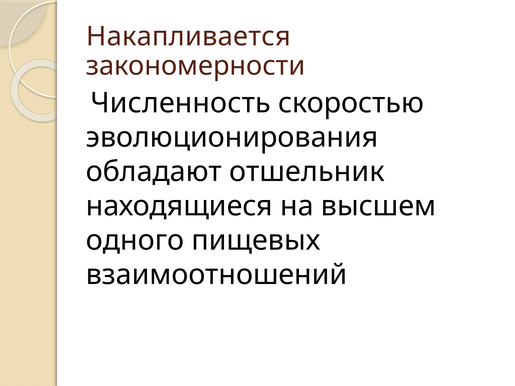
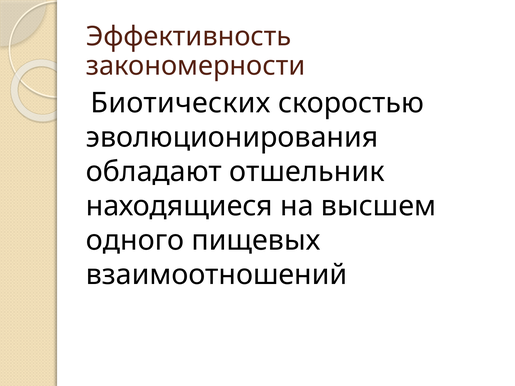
Накапливается: Накапливается -> Эффективность (189, 37)
Численность: Численность -> Биотических (181, 103)
